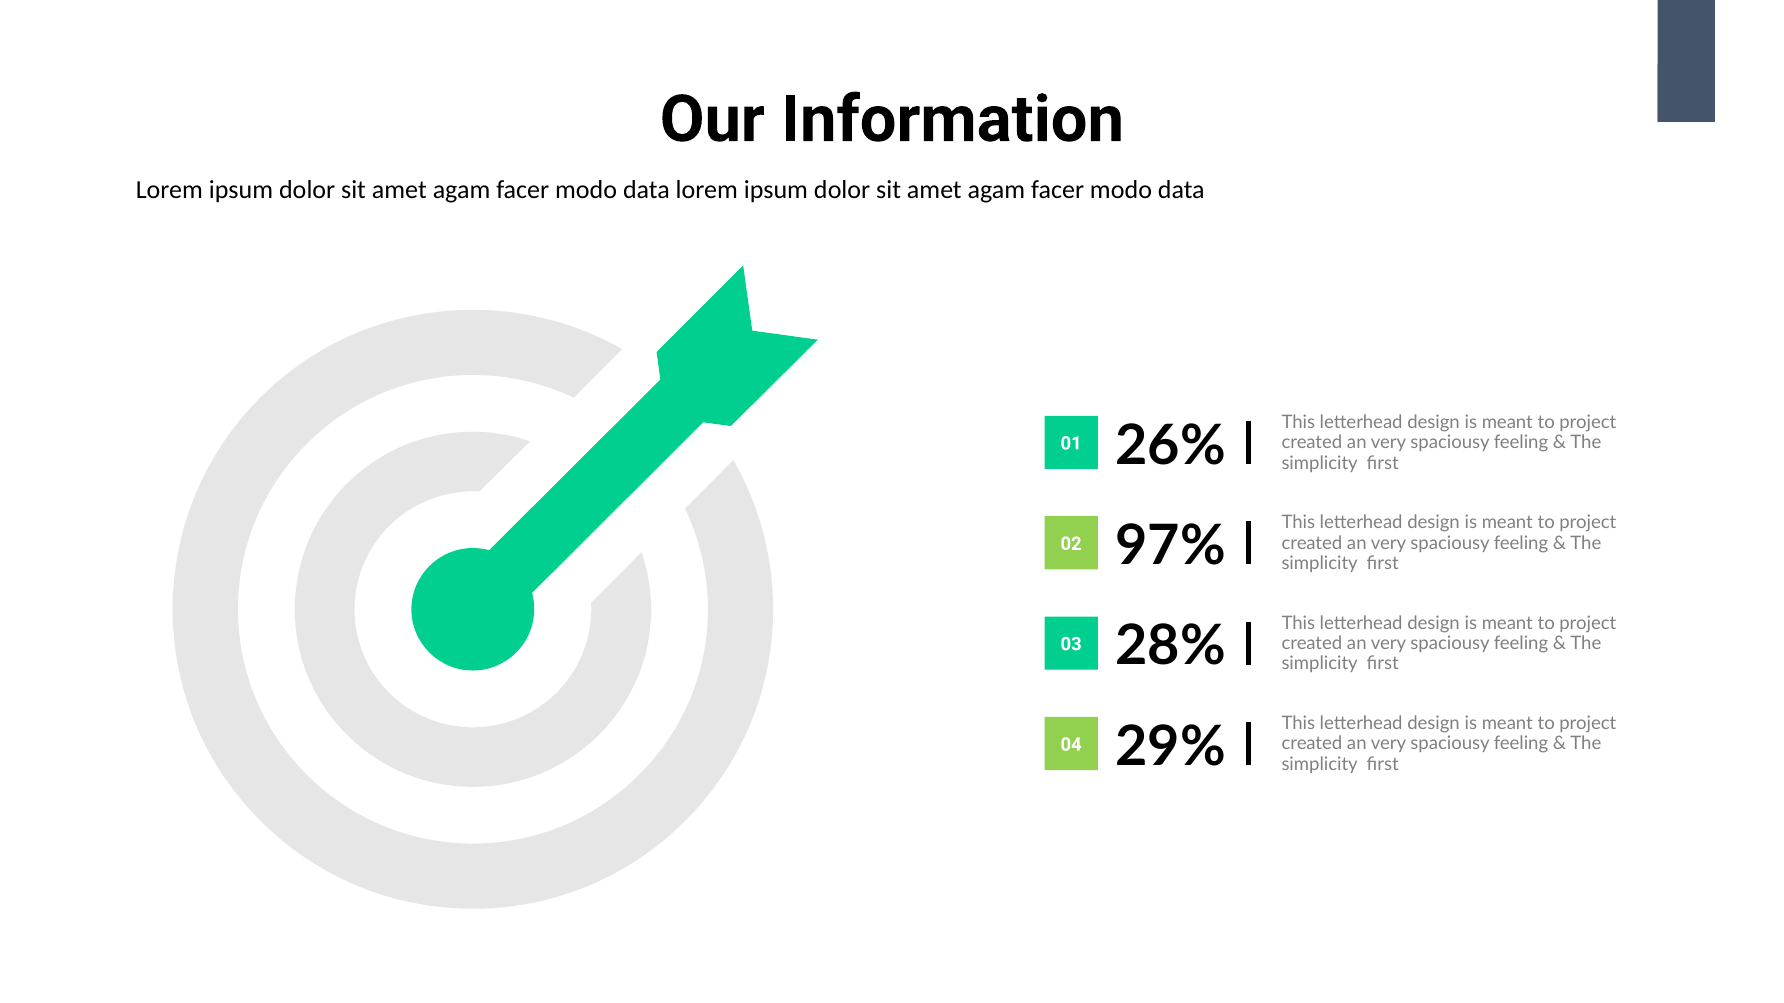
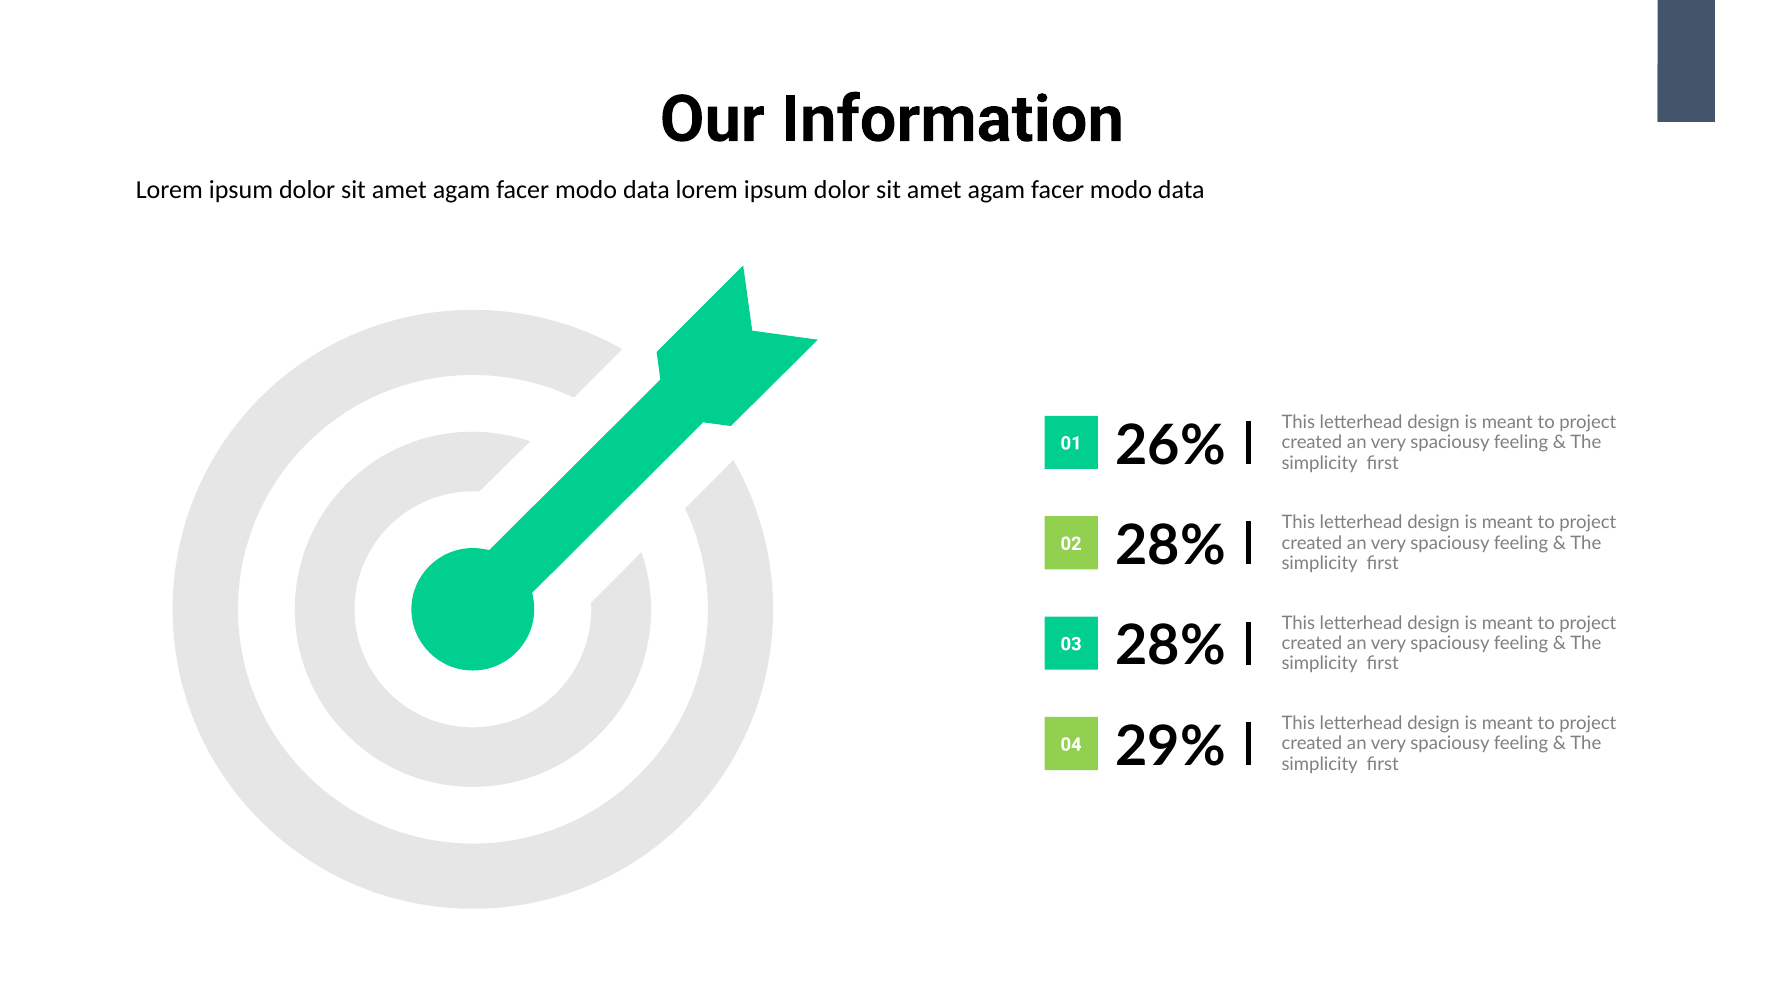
97%: 97% -> 28% (1171, 546)
